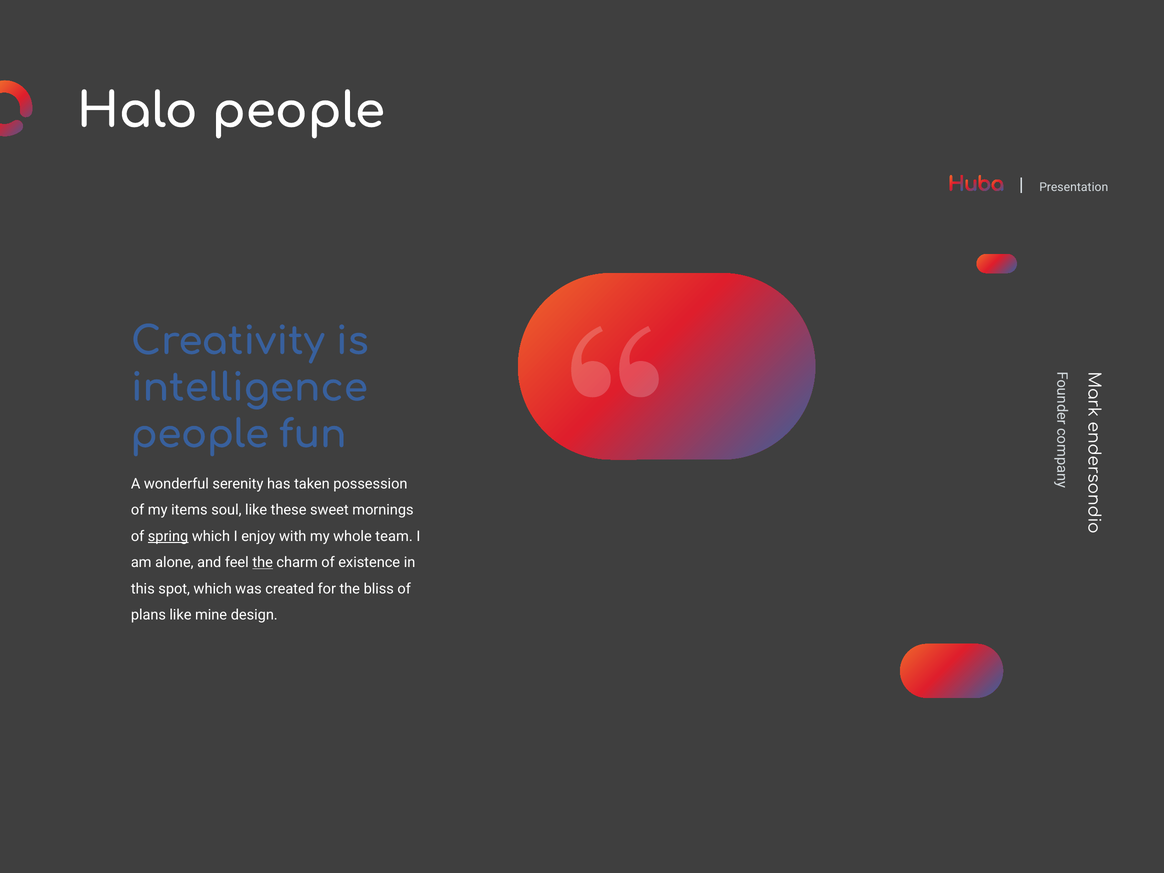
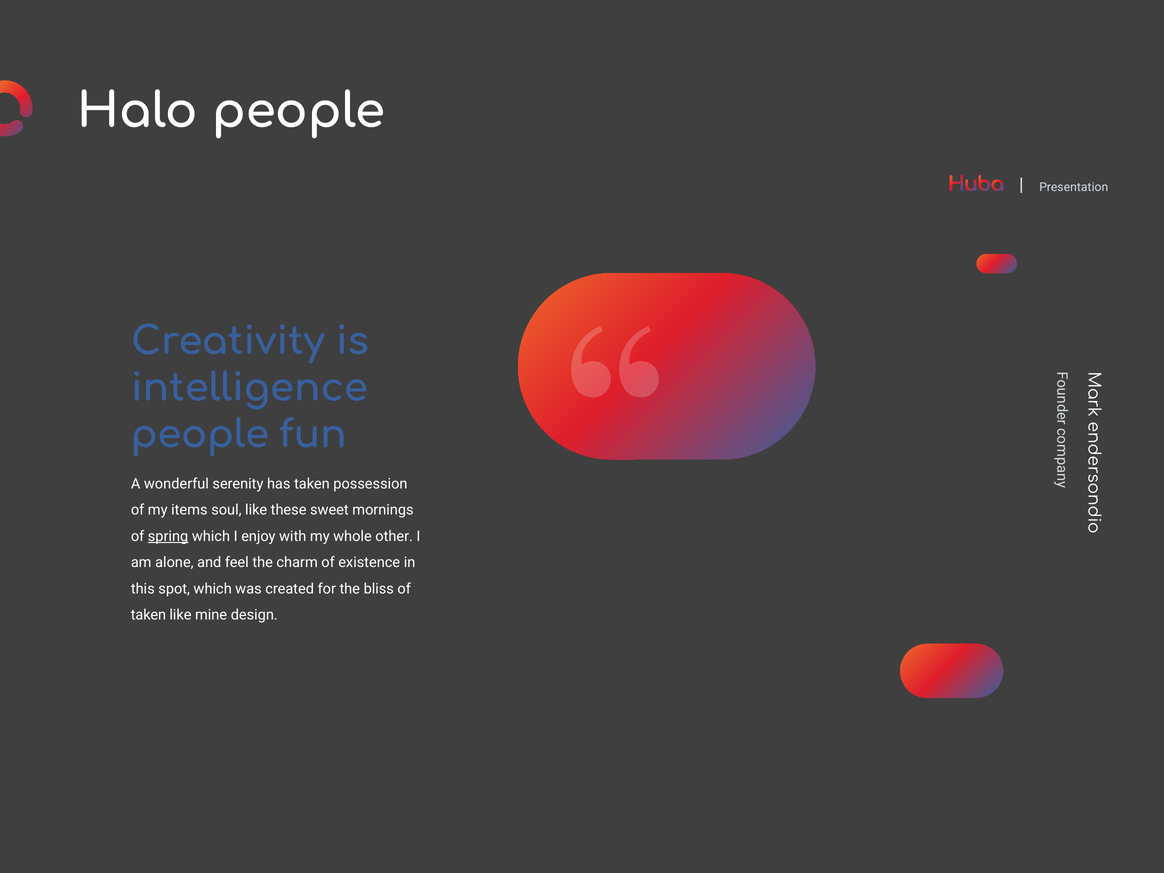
team: team -> other (394, 536)
the underline: present -> none (263, 562)
plans: plans -> taken (148, 615)
